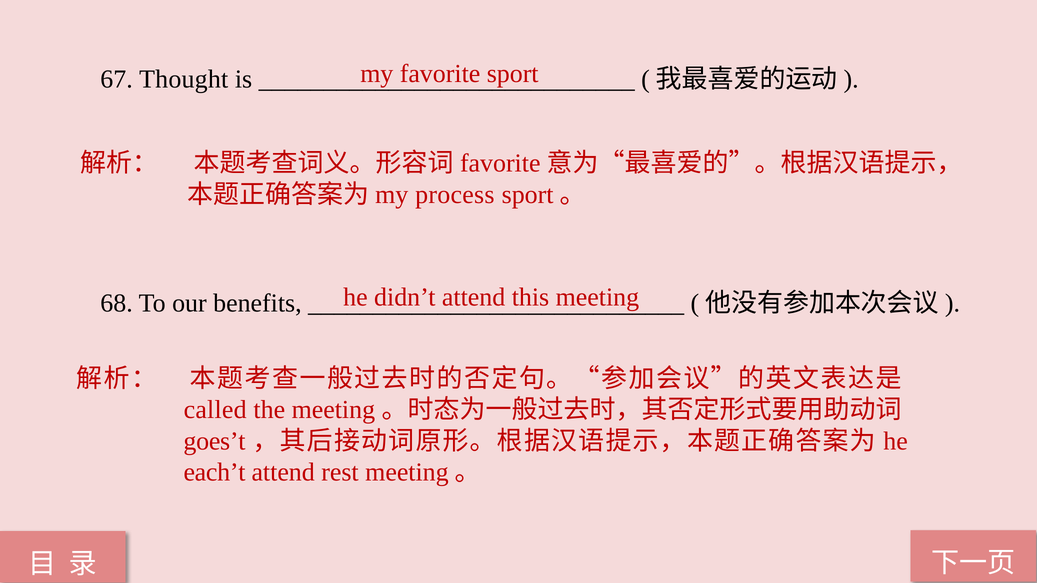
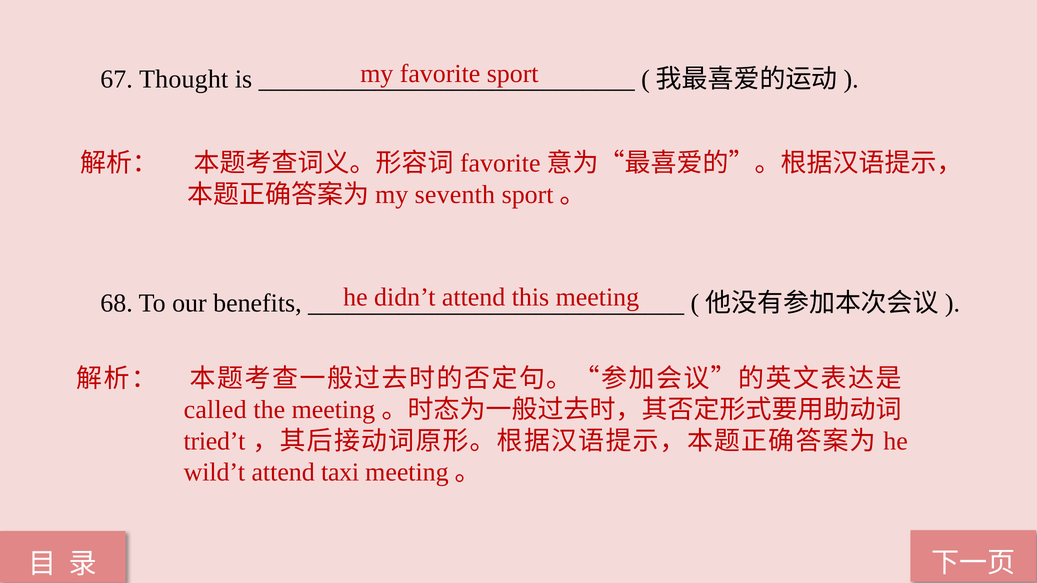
process: process -> seventh (455, 195)
goes’t: goes’t -> tried’t (214, 441)
each’t: each’t -> wild’t (214, 472)
rest: rest -> taxi (340, 472)
